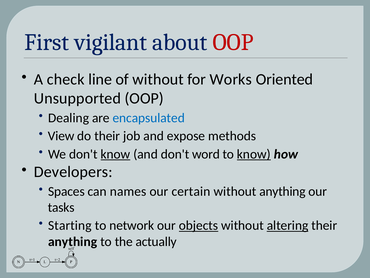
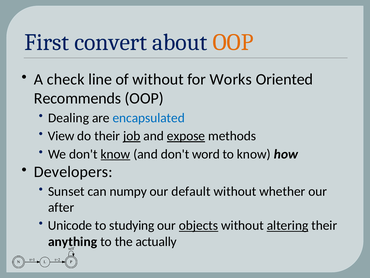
vigilant: vigilant -> convert (111, 42)
OOP colour: red -> orange (233, 42)
Unsupported: Unsupported -> Recommends (78, 98)
job underline: none -> present (132, 136)
expose underline: none -> present (186, 136)
know underline: present -> none (254, 154)
Spaces: Spaces -> Sunset (66, 191)
names: names -> numpy (128, 191)
certain: certain -> default (191, 191)
without anything: anything -> whether (282, 191)
tasks: tasks -> after (61, 207)
Starting: Starting -> Unicode (70, 225)
network: network -> studying (132, 225)
